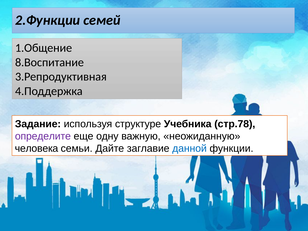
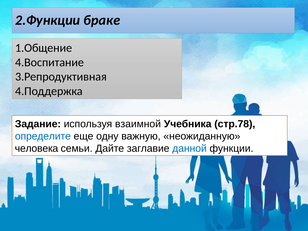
семей: семей -> браке (102, 20)
8.Воспитание: 8.Воспитание -> 4.Воспитание (49, 62)
структуре: структуре -> взаимной (138, 124)
определите colour: purple -> blue (43, 136)
